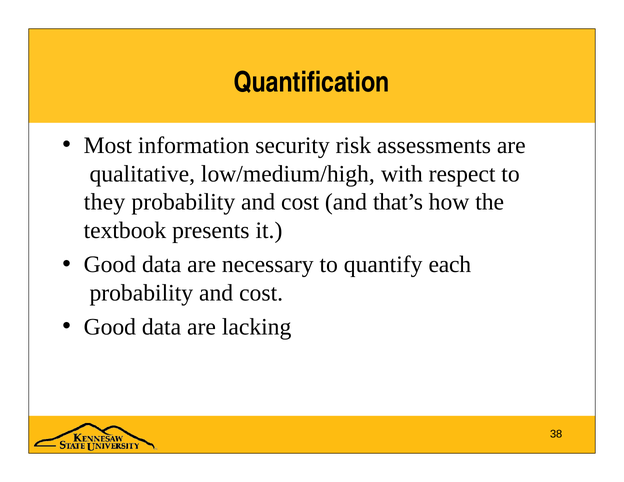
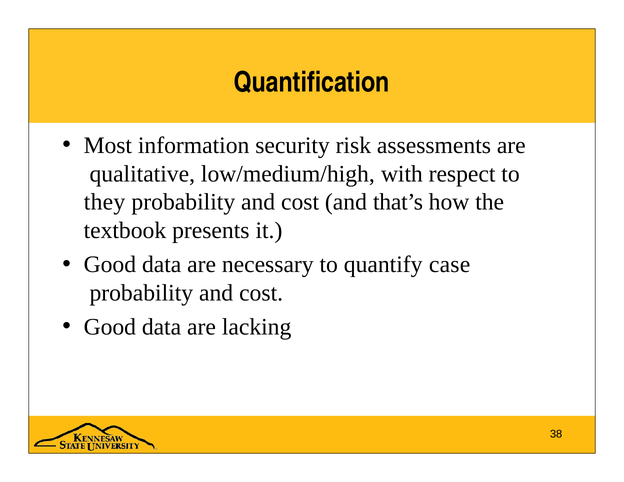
each: each -> case (450, 265)
